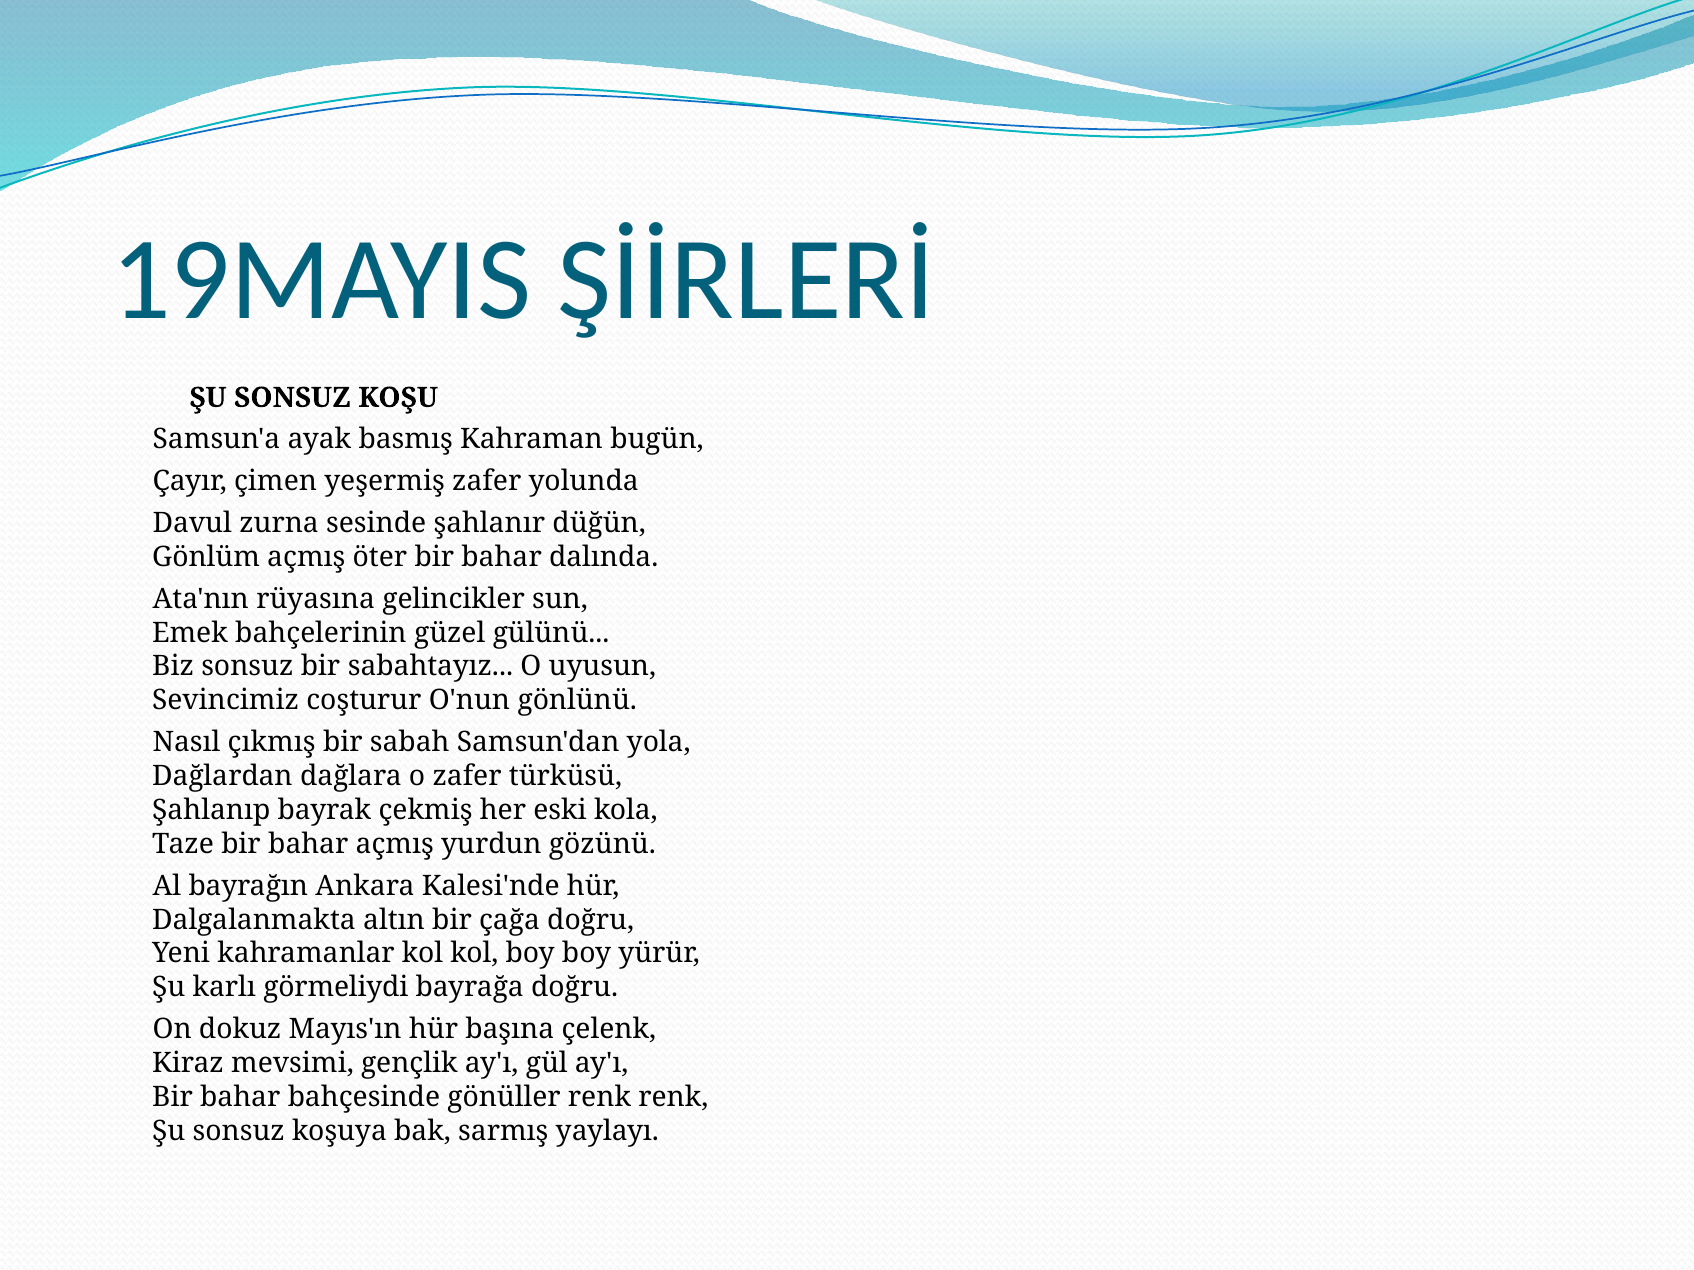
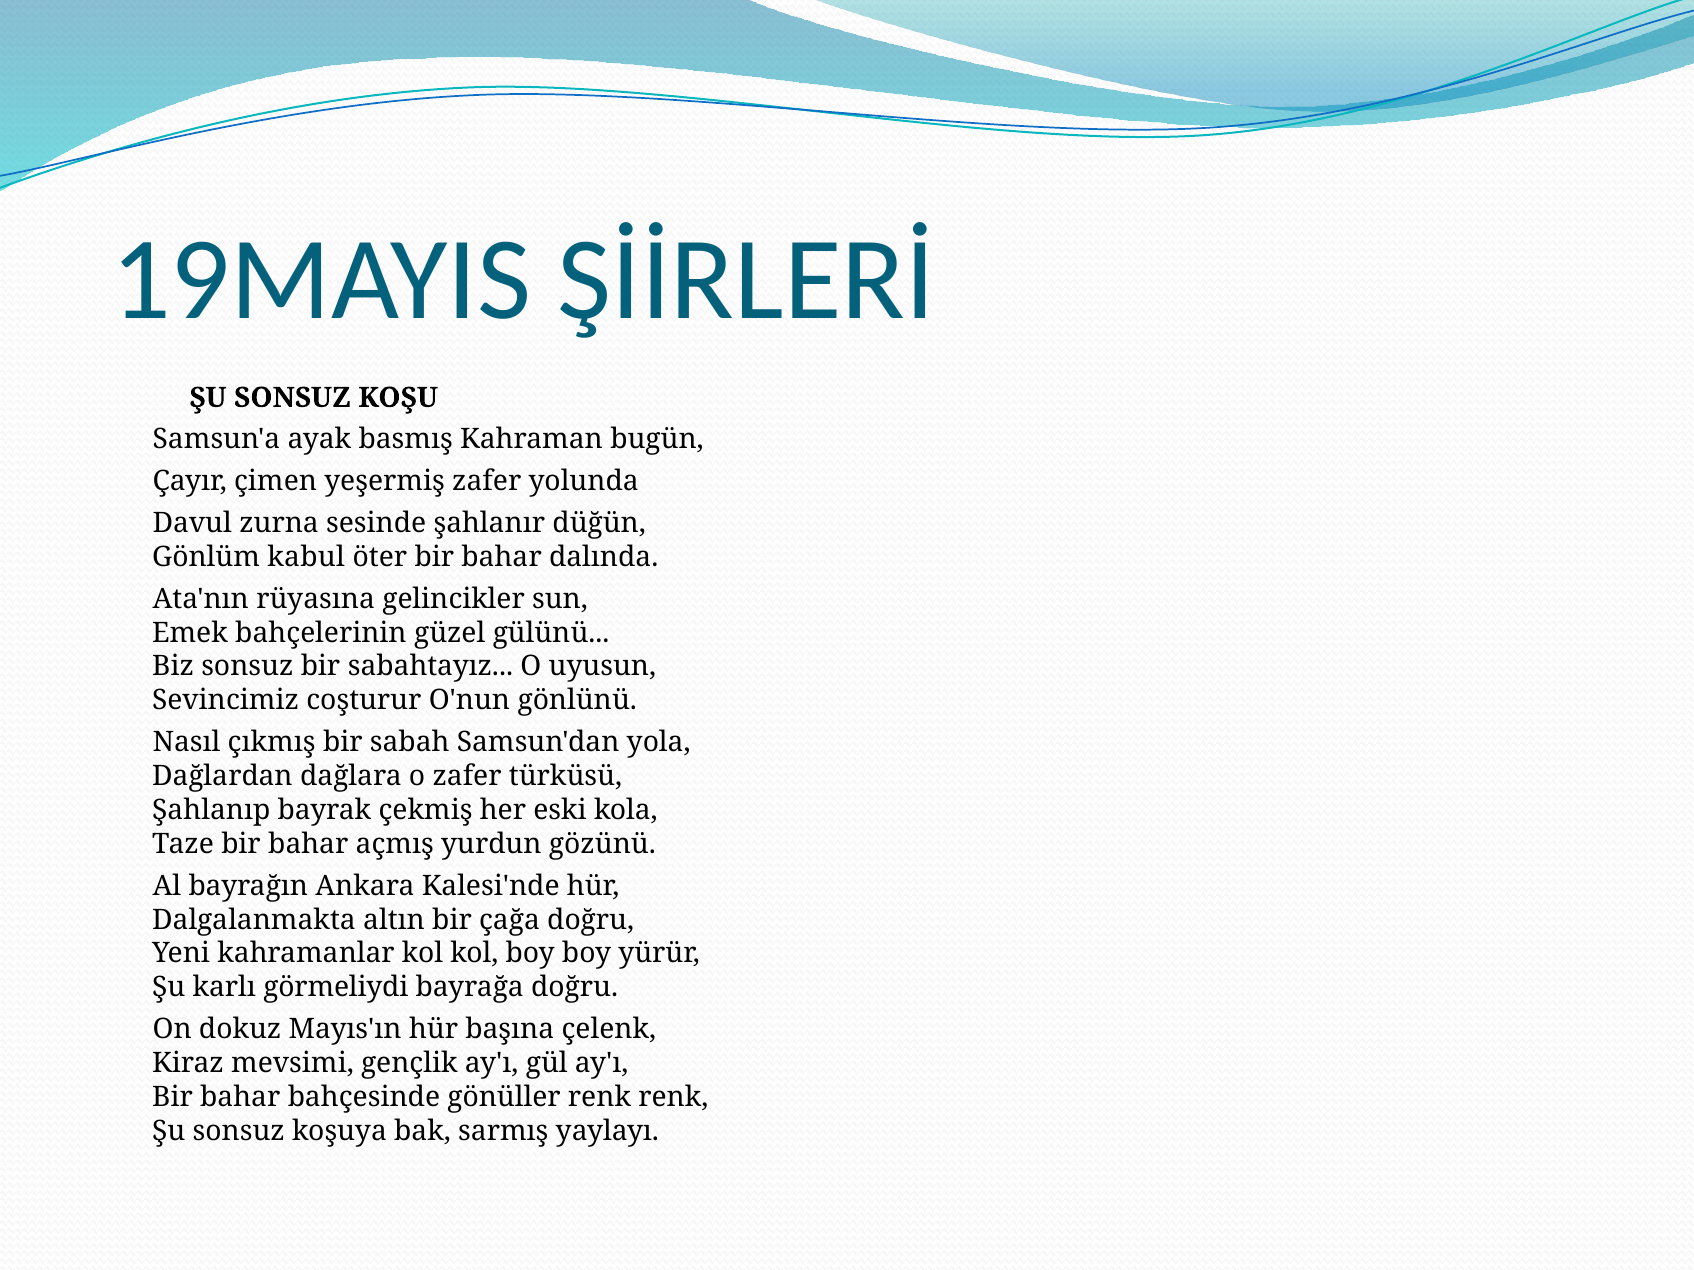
Gönlüm açmış: açmış -> kabul (306, 557)
